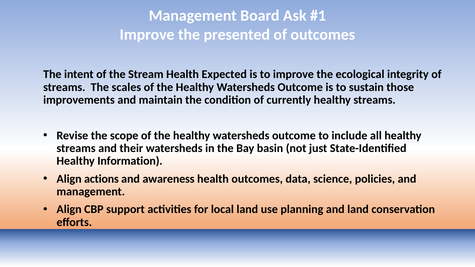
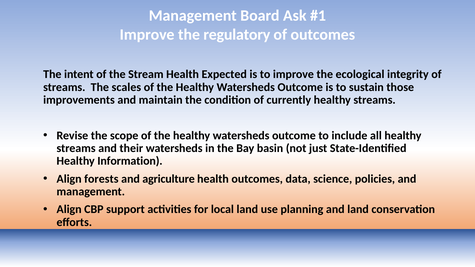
presented: presented -> regulatory (237, 35)
actions: actions -> forests (101, 179)
awareness: awareness -> agriculture (169, 179)
